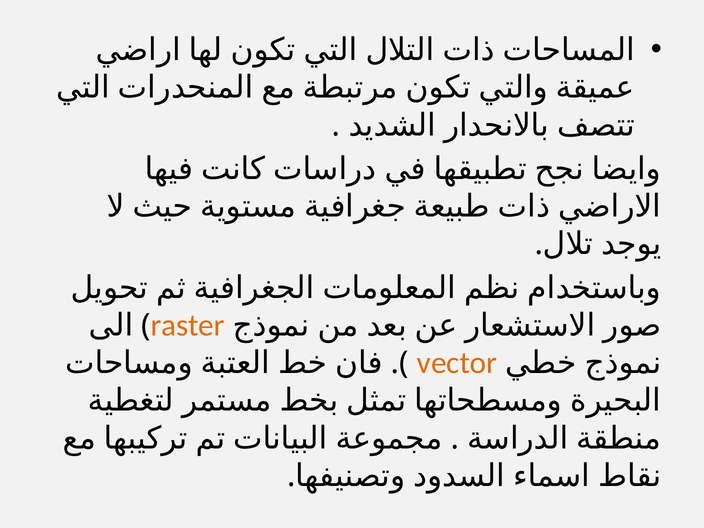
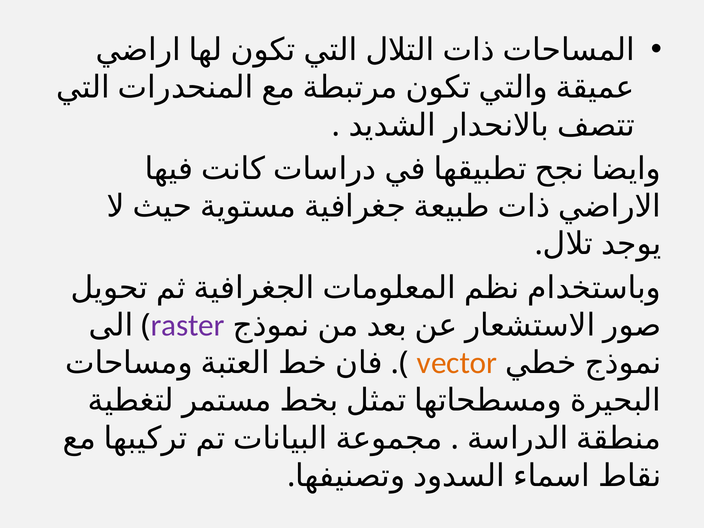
raster colour: orange -> purple (188, 326)
